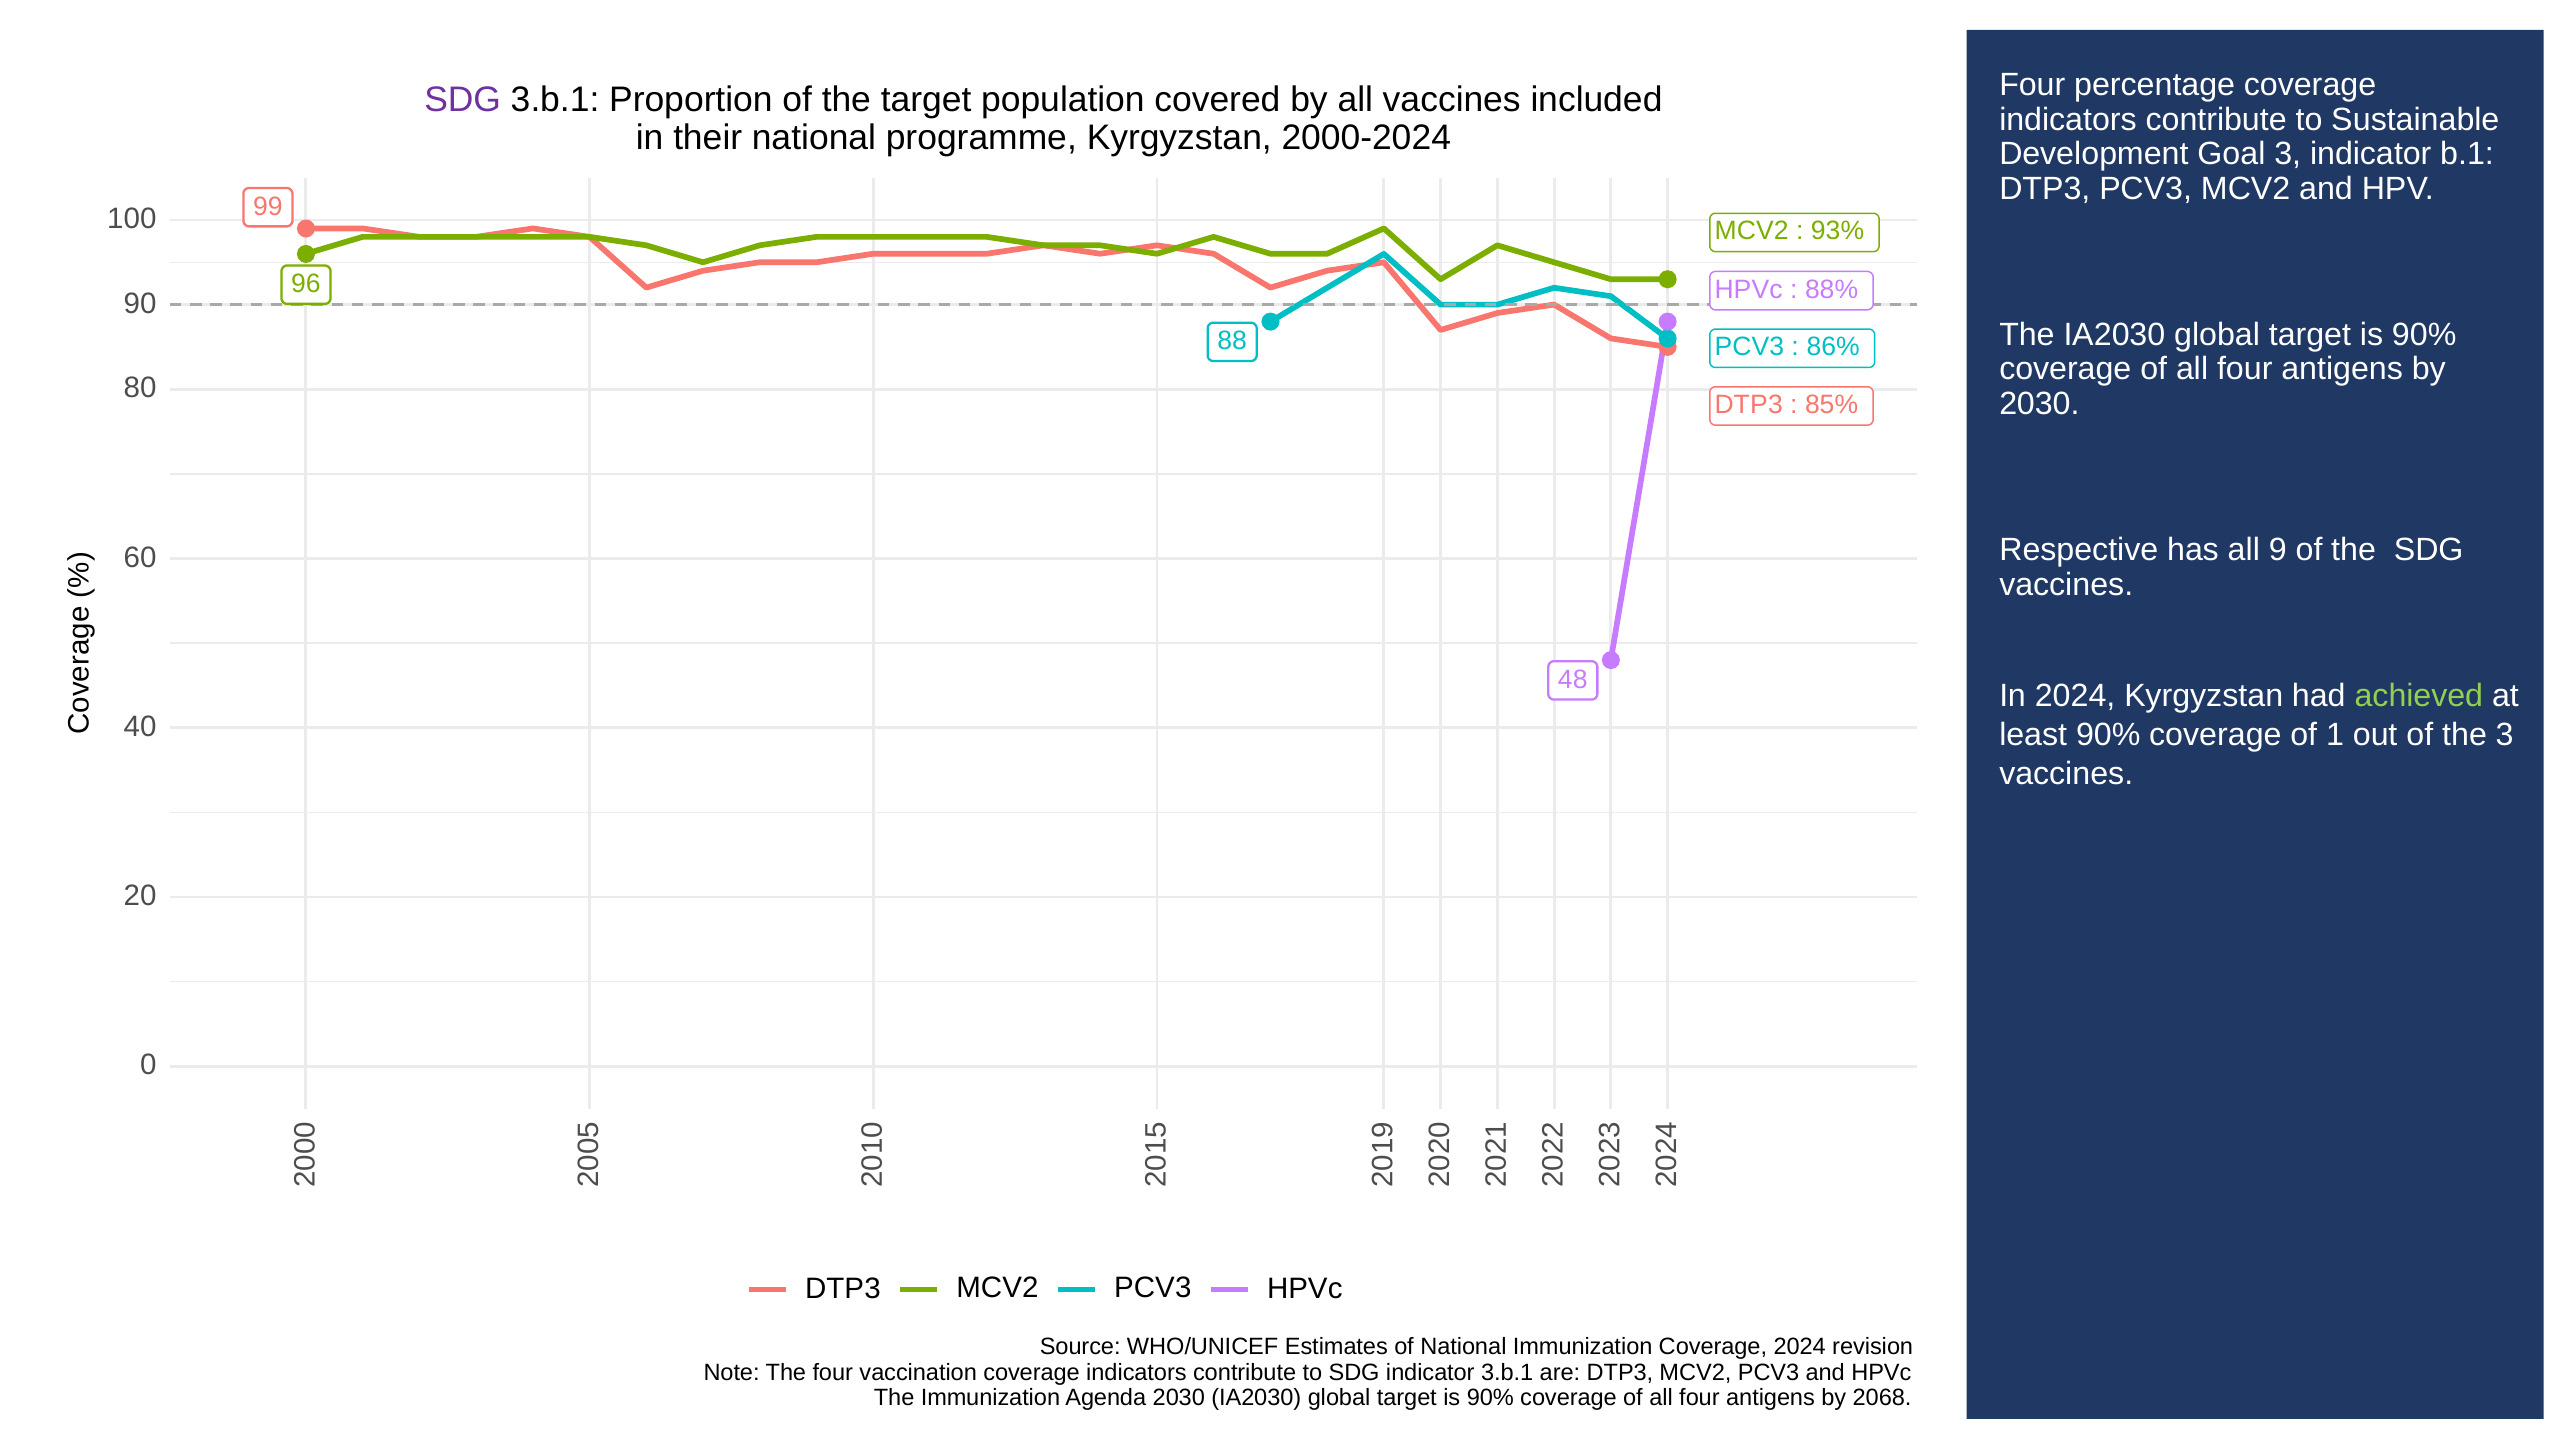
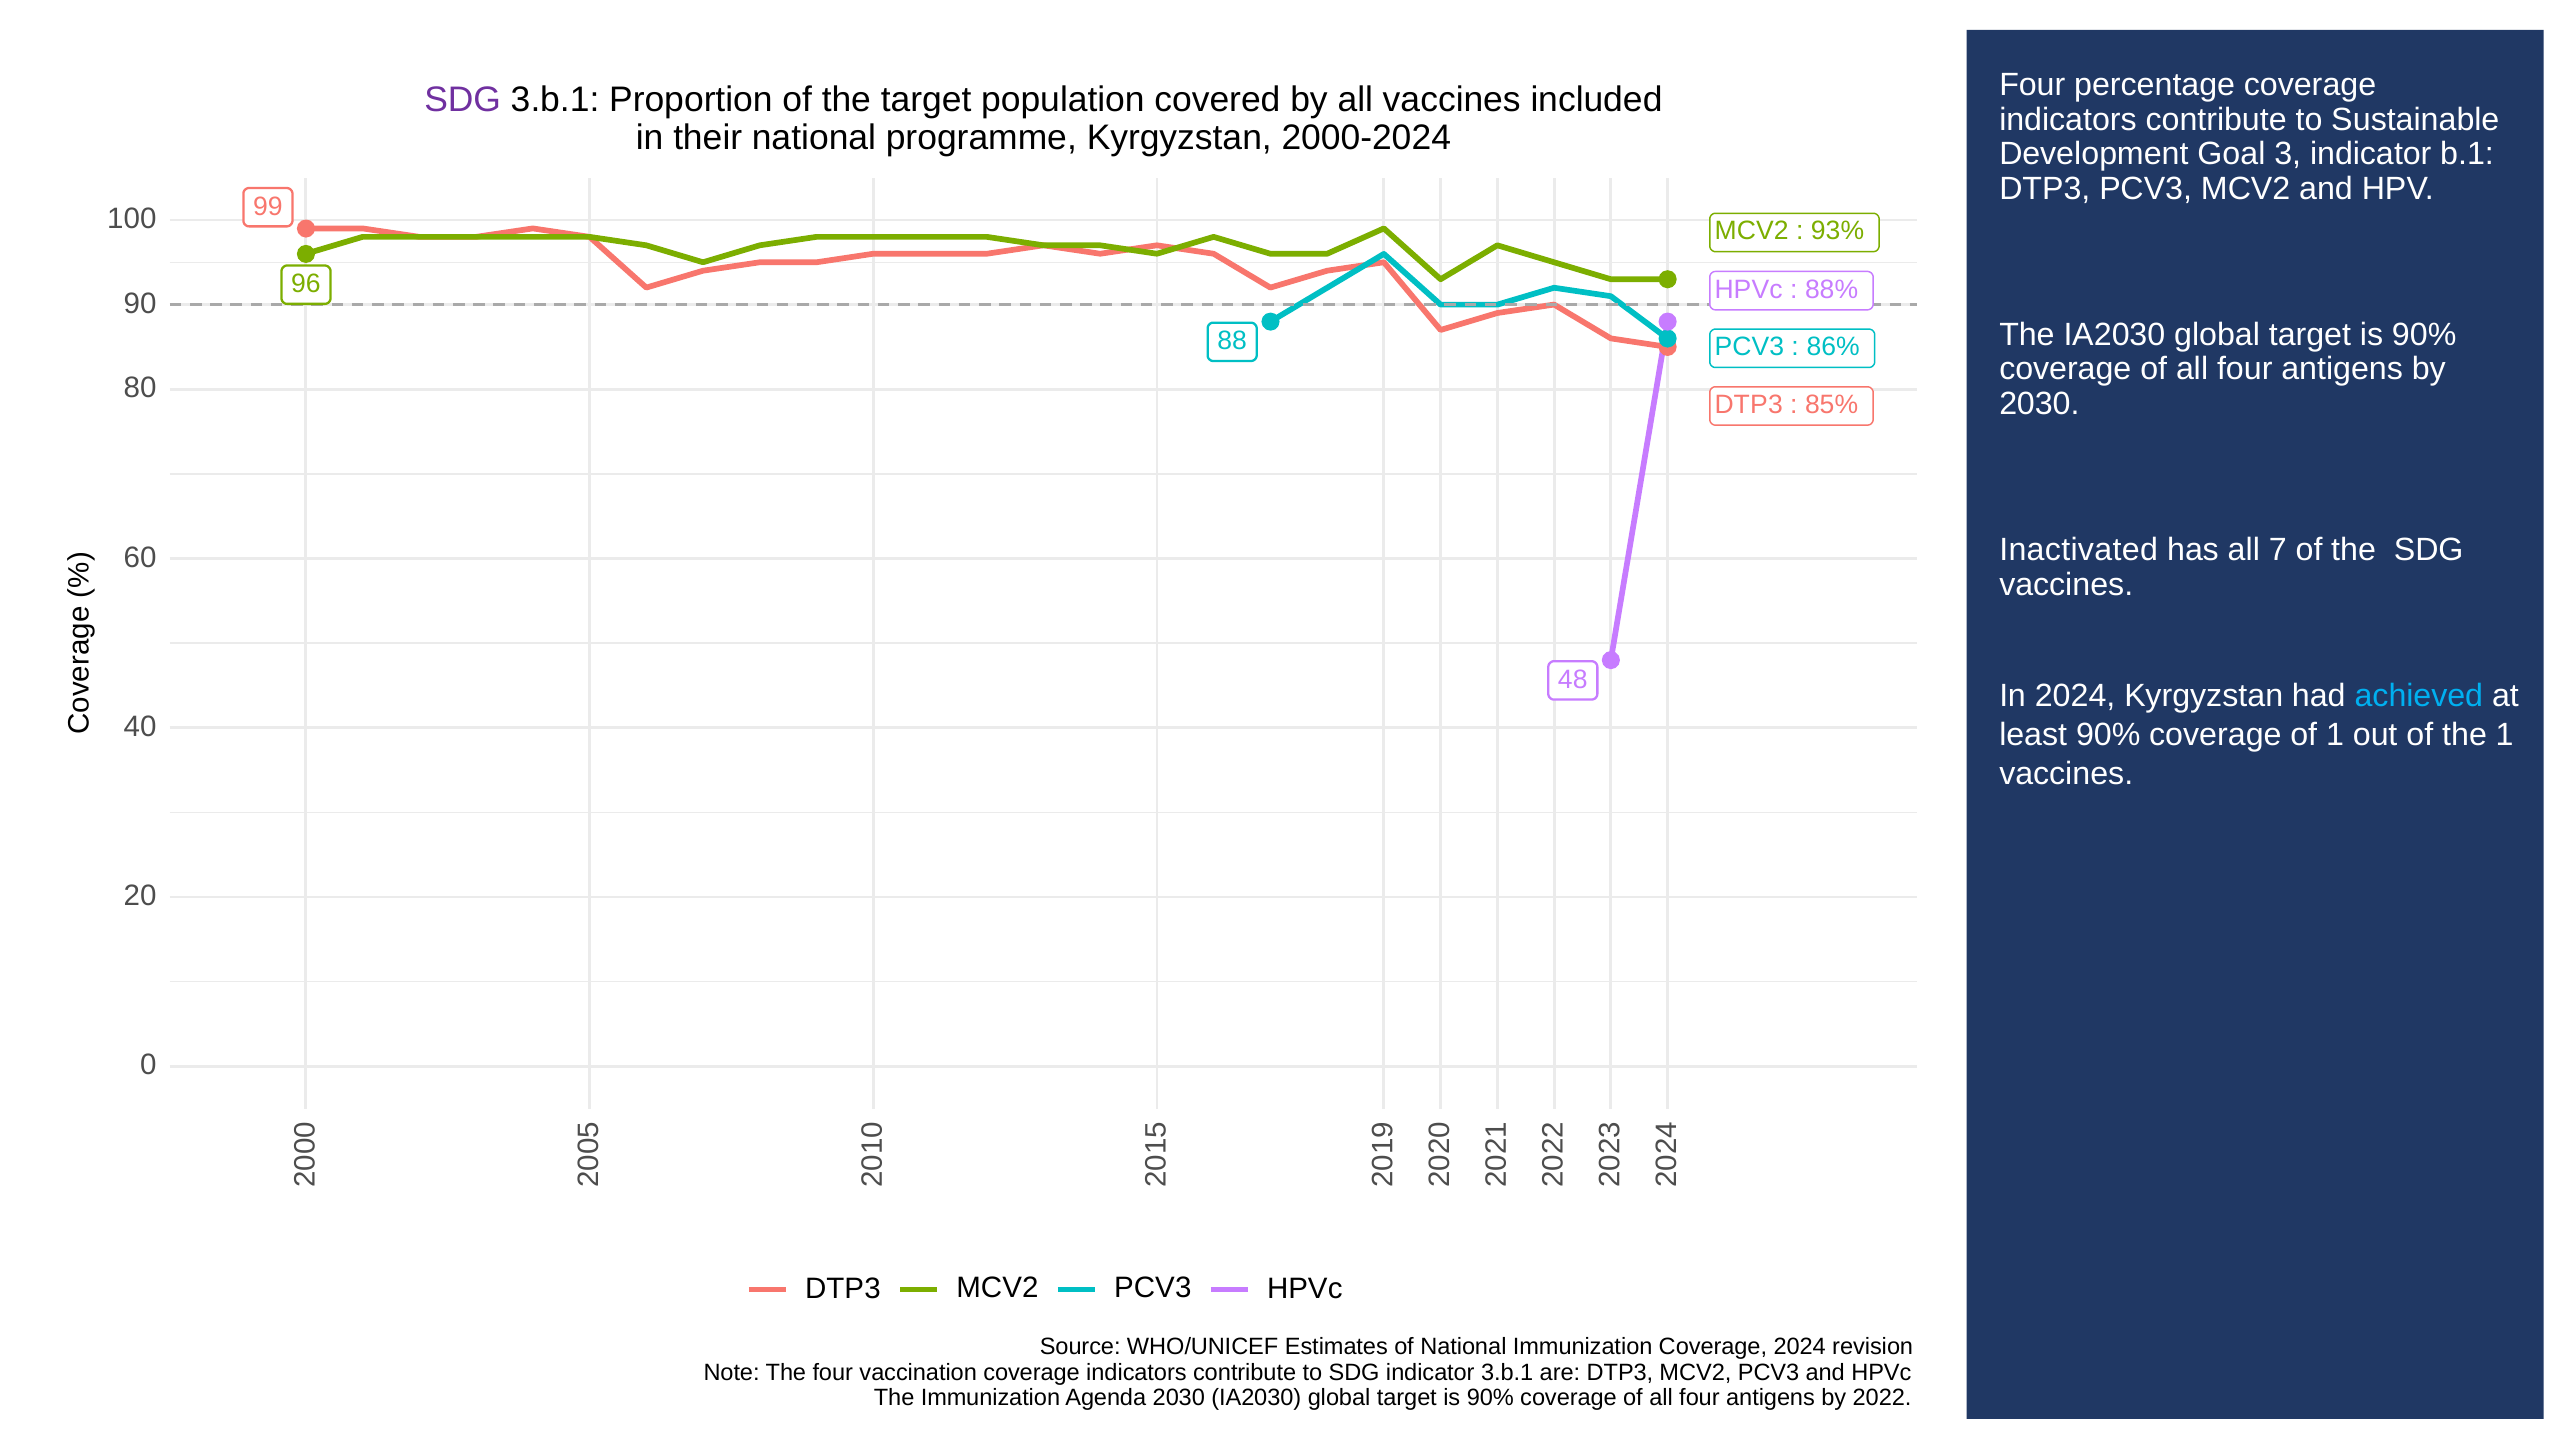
Respective: Respective -> Inactivated (2079, 550)
all 9: 9 -> 7 (2278, 550)
achieved colour: light green -> light blue (2419, 696)
the 3: 3 -> 1 (2505, 735)
2068: 2068 -> 2022 (1882, 1398)
